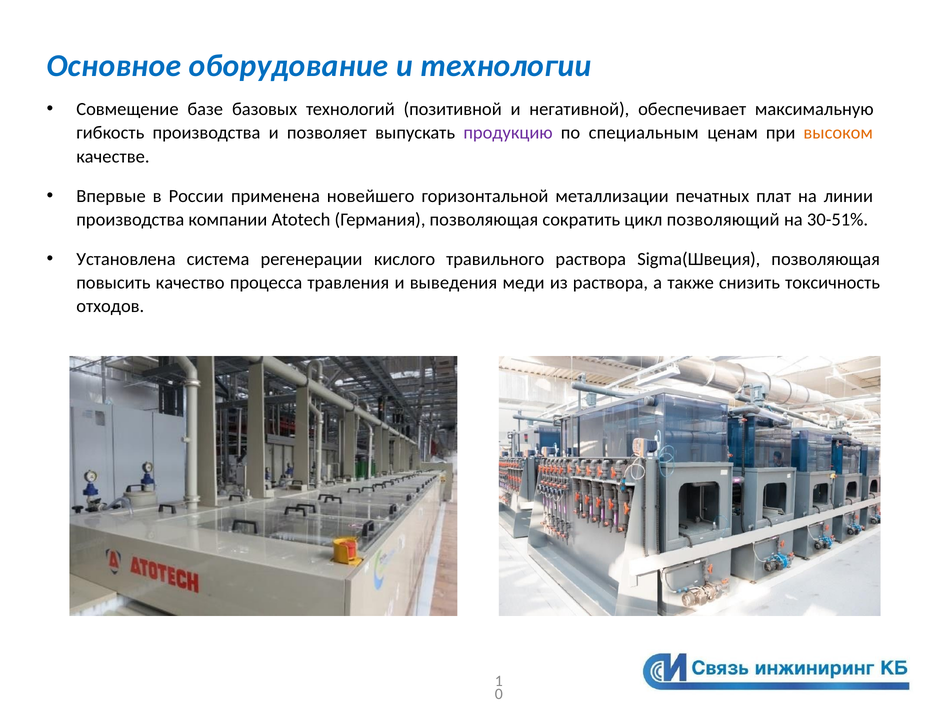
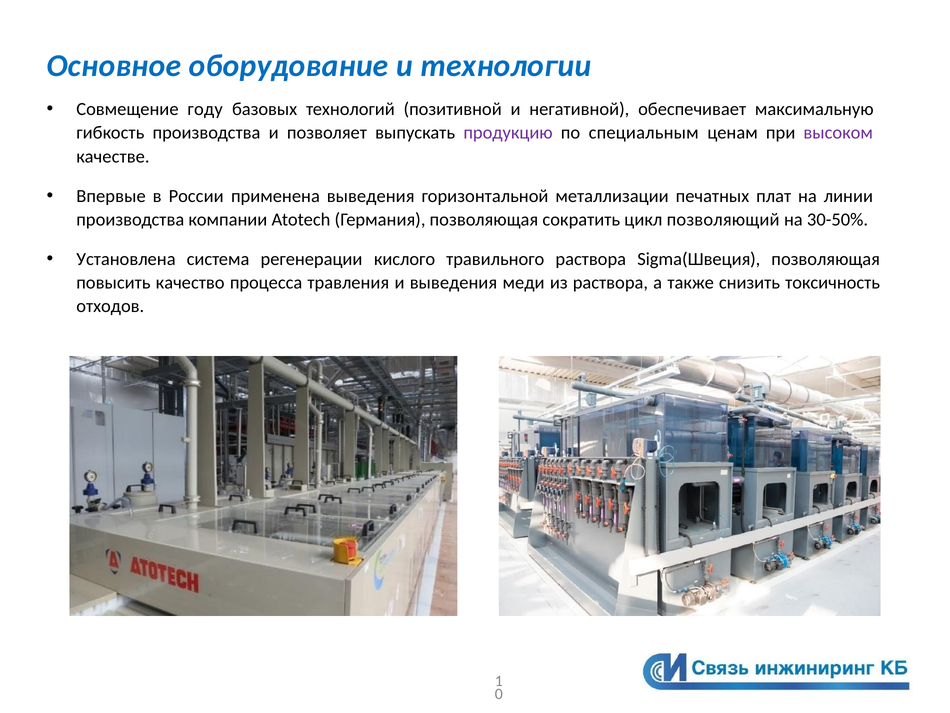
базе: базе -> году (205, 109)
высоком colour: orange -> purple (838, 133)
применена новейшего: новейшего -> выведения (371, 196)
30-51%: 30-51% -> 30-50% (838, 220)
